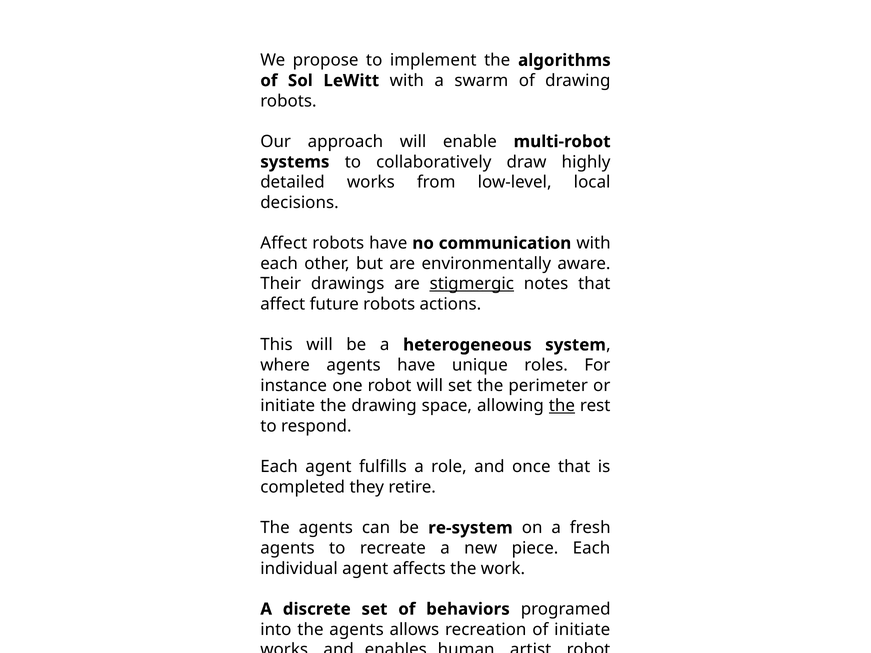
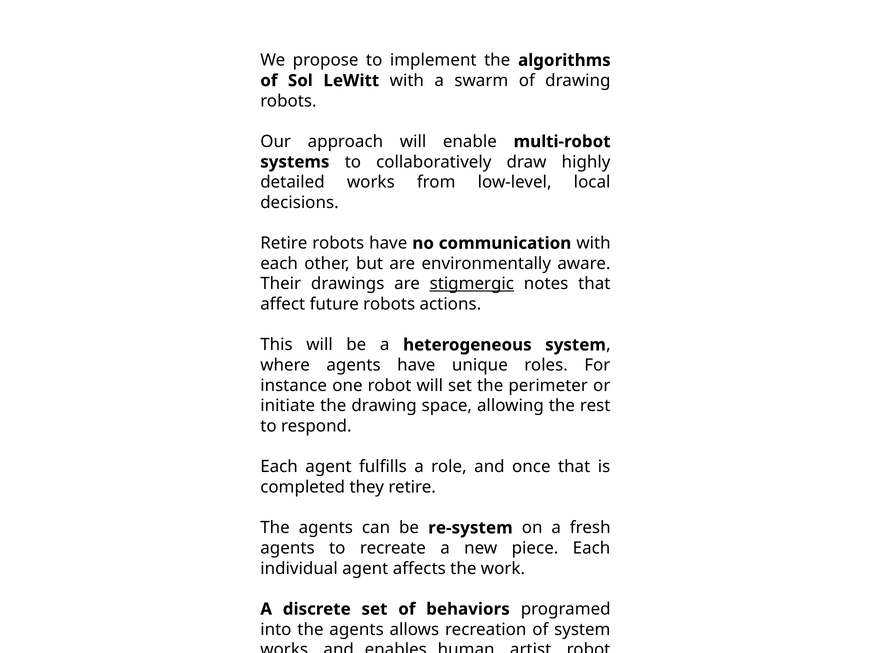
Affect: Affect -> Retire (284, 243)
the underline: present -> none (562, 406)
of initiate: initiate -> system (582, 630)
